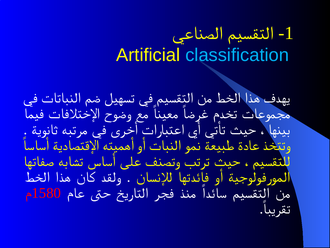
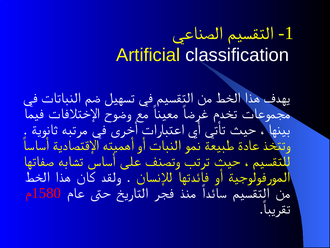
classification colour: light blue -> white (237, 55)
